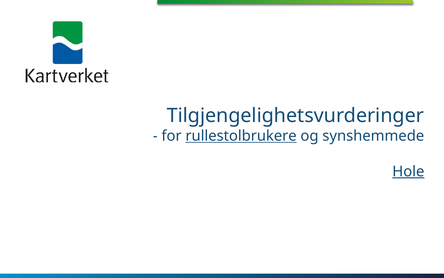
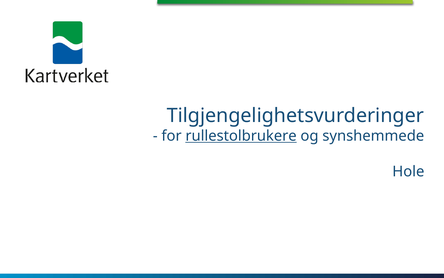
Hole underline: present -> none (408, 171)
